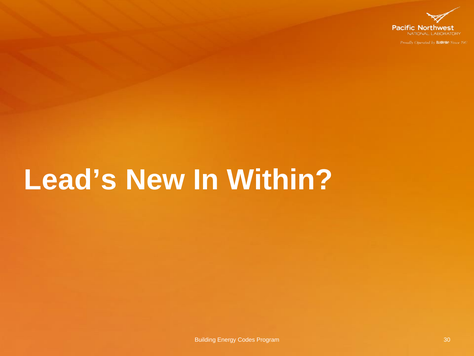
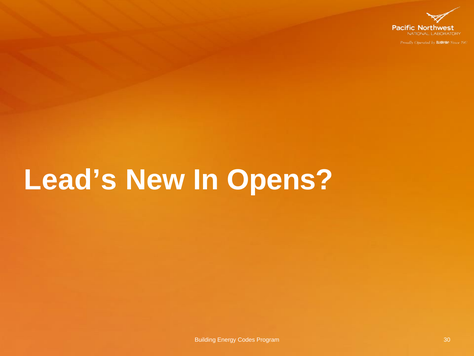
Within: Within -> Opens (280, 180)
